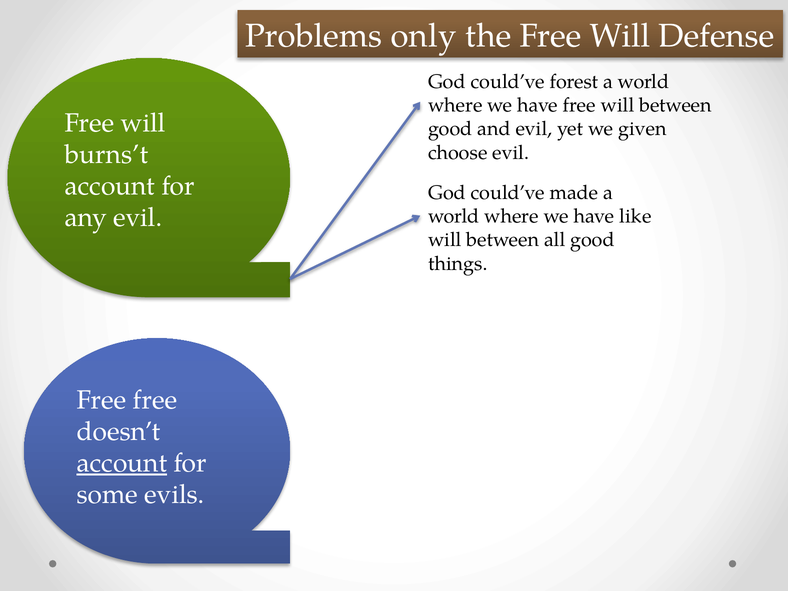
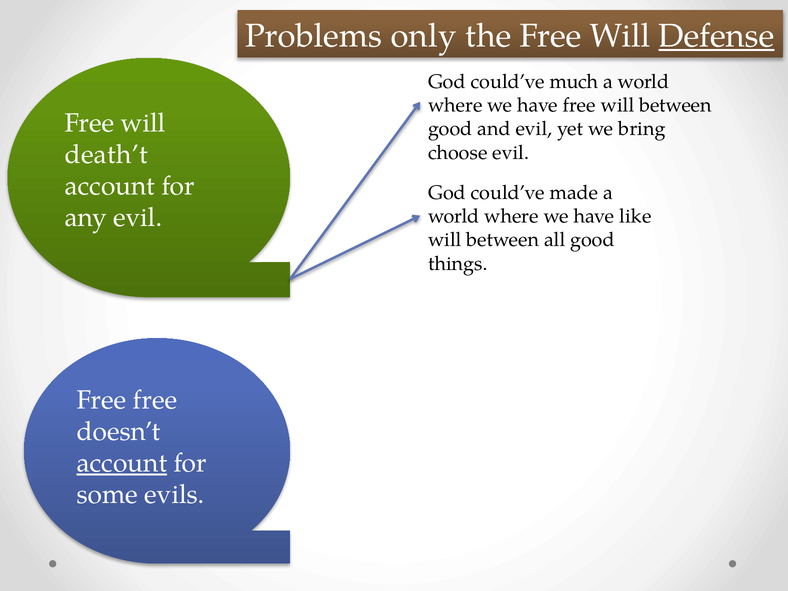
Defense underline: none -> present (716, 36)
forest: forest -> much (574, 82)
given: given -> bring (642, 129)
burns’t: burns’t -> death’t (106, 155)
